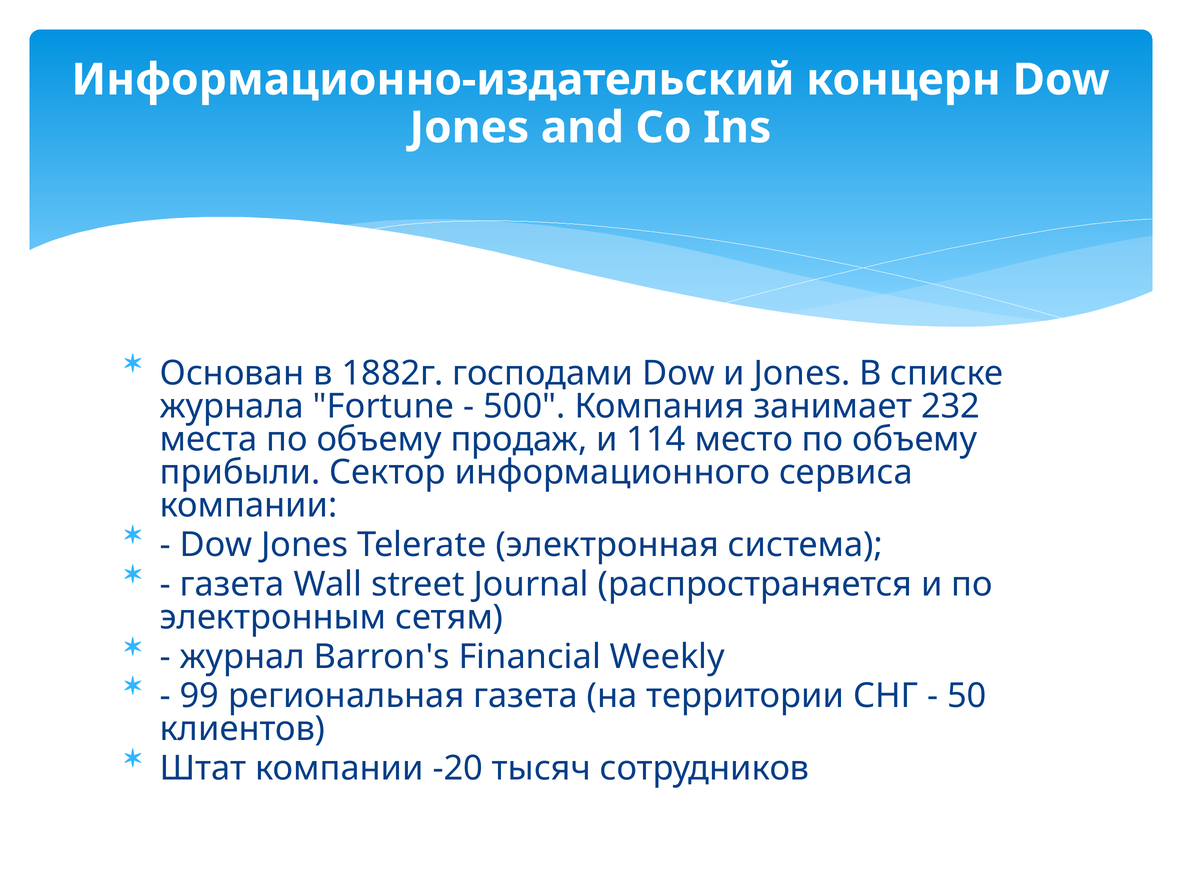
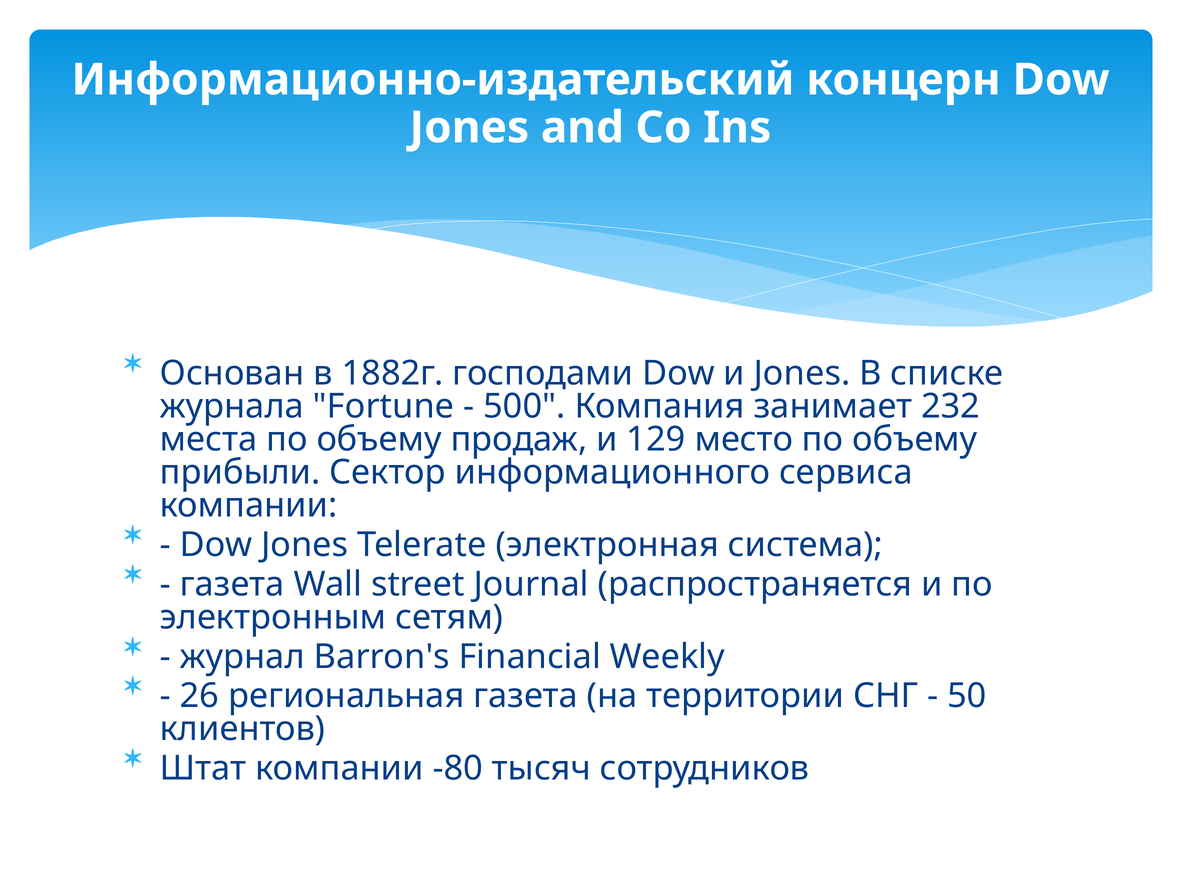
114: 114 -> 129 (656, 439)
99: 99 -> 26 (199, 696)
-20: -20 -> -80 (458, 768)
